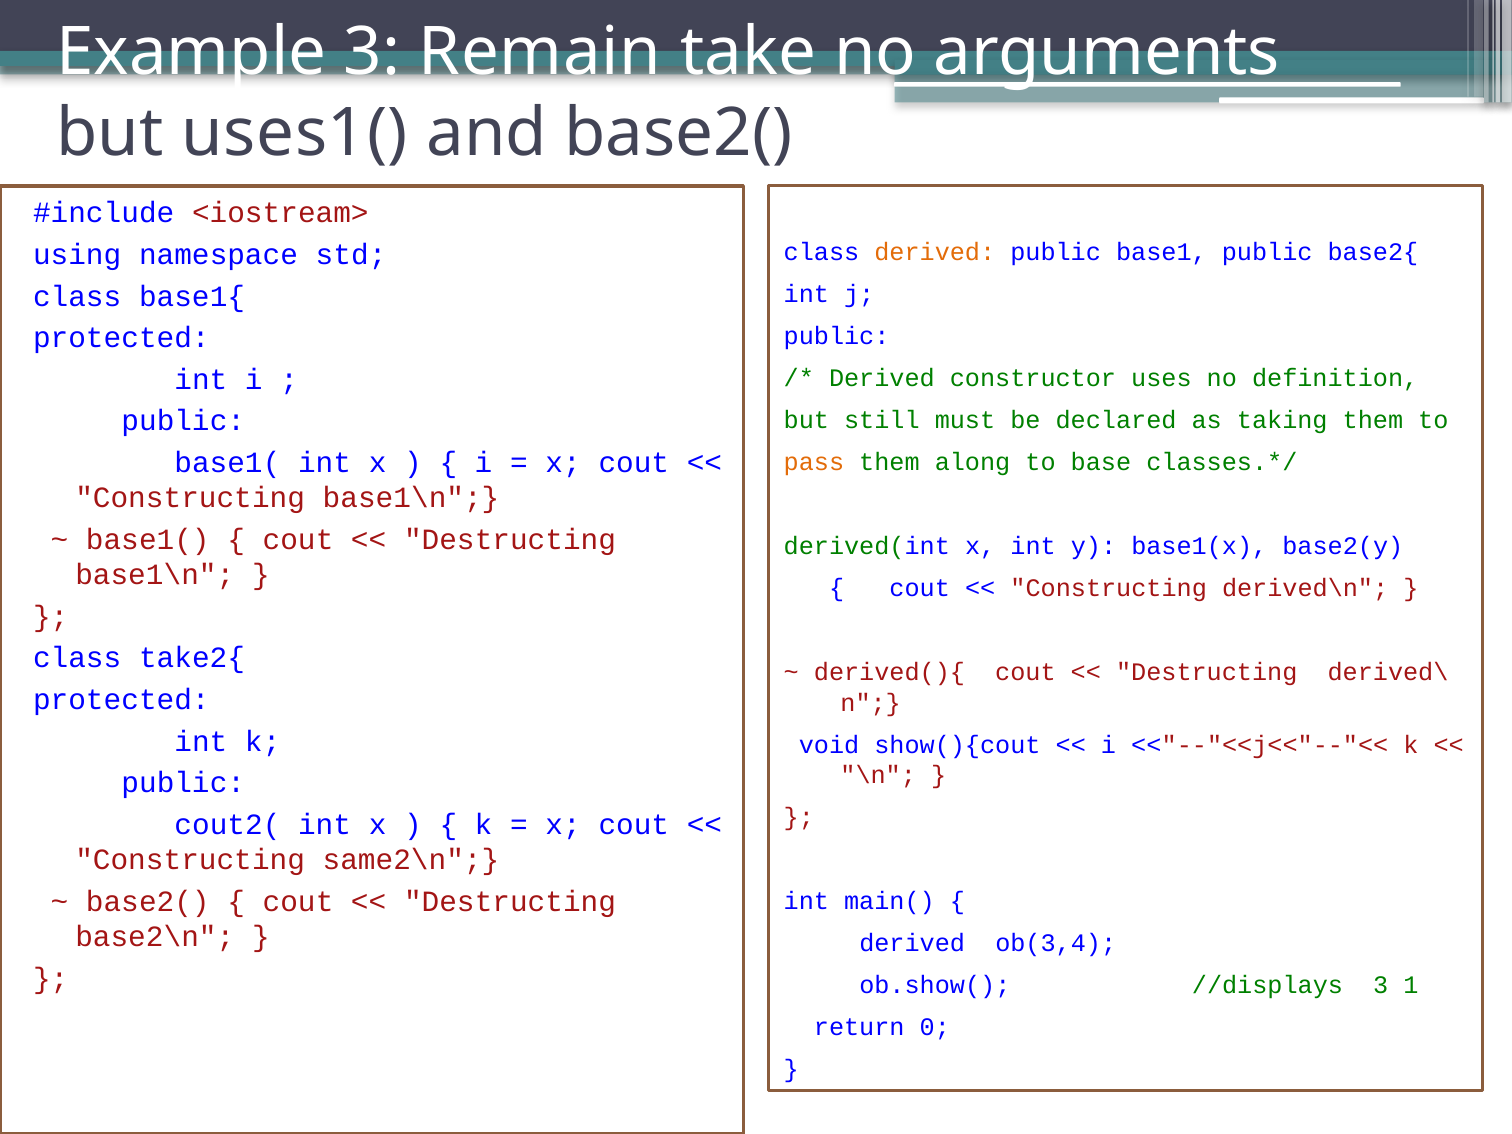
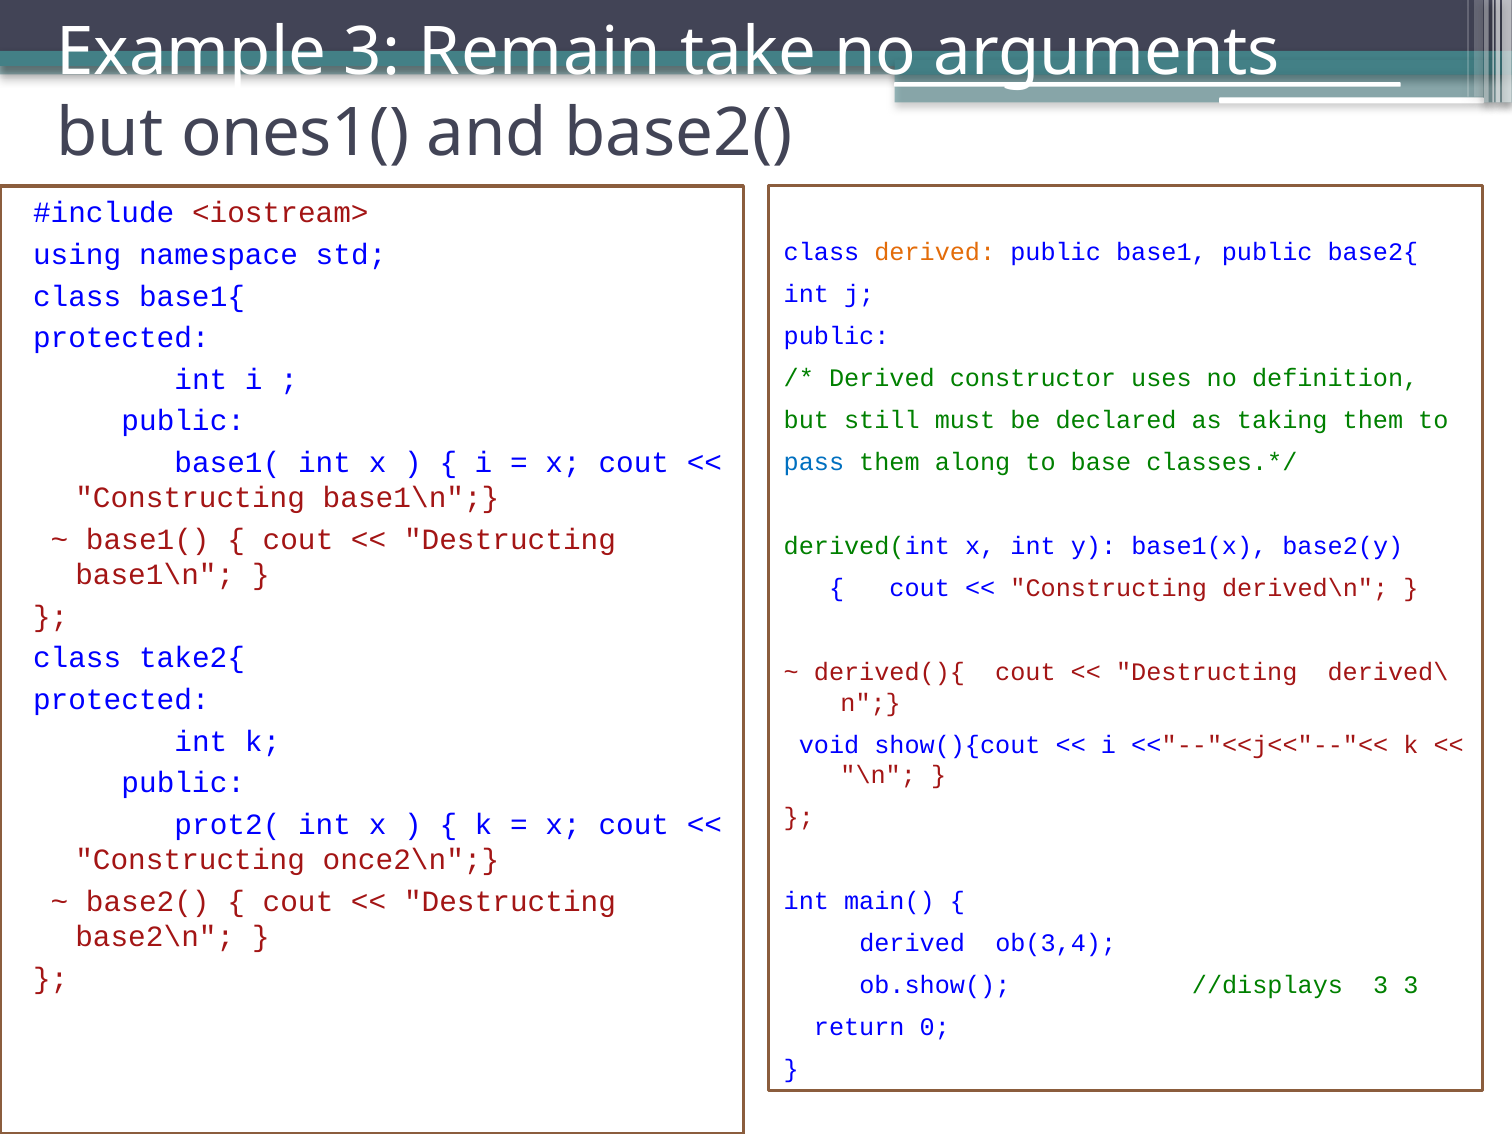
uses1(: uses1( -> ones1( (295, 133)
pass colour: orange -> blue (814, 462)
cout2(: cout2( -> prot2( (227, 825)
same2\n: same2\n -> once2\n (411, 860)
3 1: 1 -> 3 (1411, 985)
